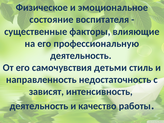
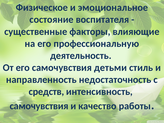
зависят: зависят -> средств (46, 92)
деятельность: деятельность -> самочувствия (39, 106)
